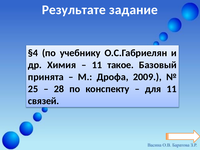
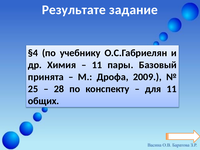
такое: такое -> пары (120, 65)
связей: связей -> общих (44, 101)
